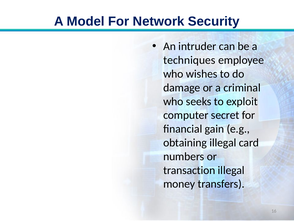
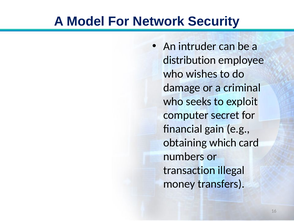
techniques: techniques -> distribution (190, 60)
obtaining illegal: illegal -> which (223, 142)
